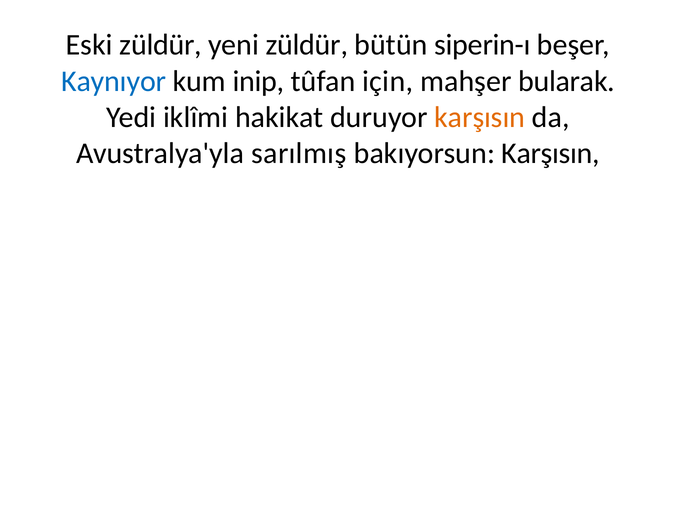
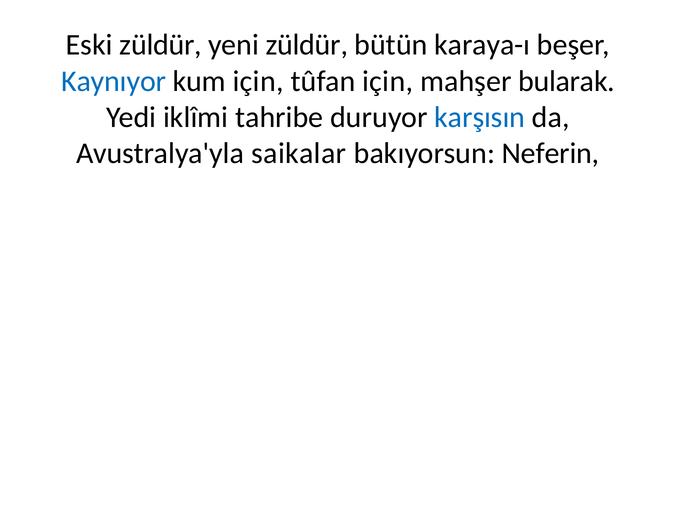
siperin-ı: siperin-ı -> karaya-ı (482, 45)
kum inip: inip -> için (258, 81)
hakikat: hakikat -> tahribe (279, 117)
karşısın colour: orange -> blue (480, 117)
sarılmış: sarılmış -> saikalar (299, 153)
bakıyorsun Karşısın: Karşısın -> Neferin (551, 153)
